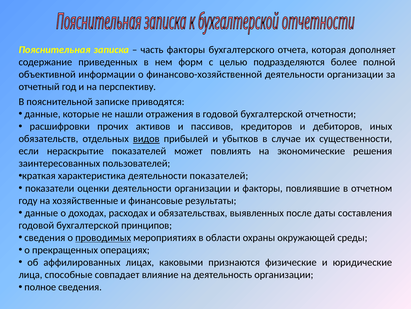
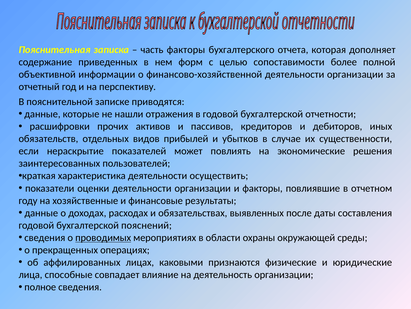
подразделяются: подразделяются -> сопоставимости (289, 62)
видов underline: present -> none (146, 139)
деятельности показателей: показателей -> осуществить (219, 176)
принципов: принципов -> пояснений (146, 225)
